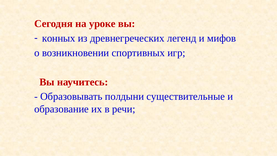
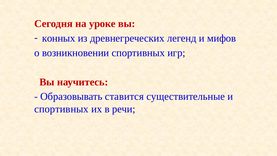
полдыни: полдыни -> ставится (124, 96)
образование: образование -> спортивных (61, 109)
